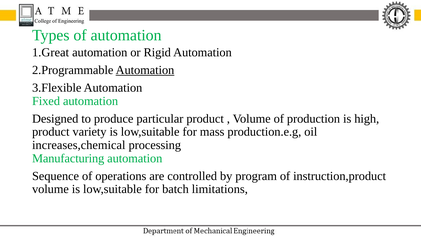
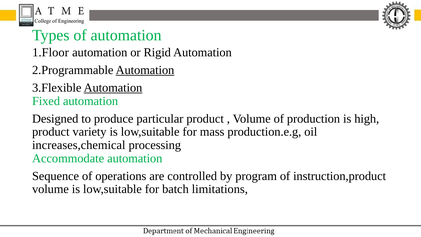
1.Great: 1.Great -> 1.Floor (51, 52)
Automation underline: none -> present (113, 88)
Manufacturing: Manufacturing -> Accommodate (68, 158)
